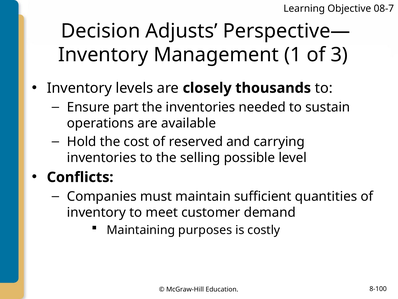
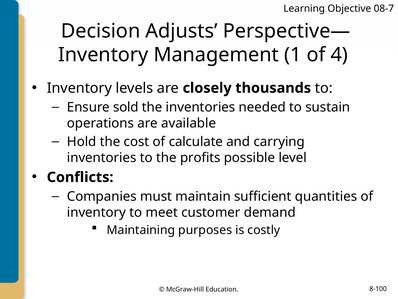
3: 3 -> 4 (339, 55)
part: part -> sold (126, 107)
reserved: reserved -> calculate (196, 142)
selling: selling -> profits (200, 157)
